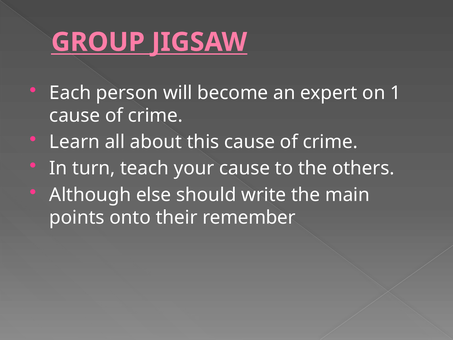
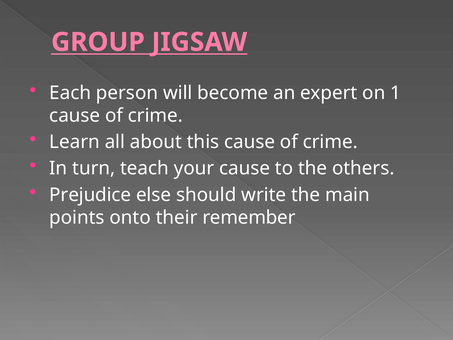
Although: Although -> Prejudice (90, 195)
